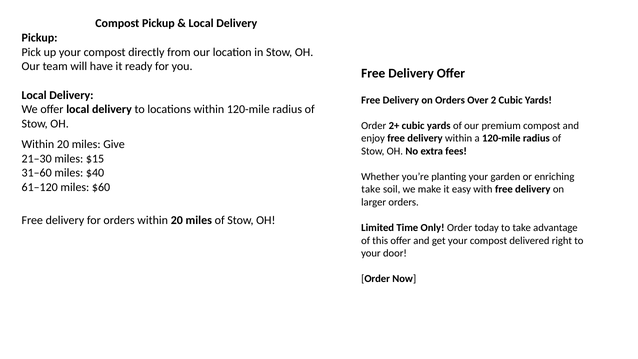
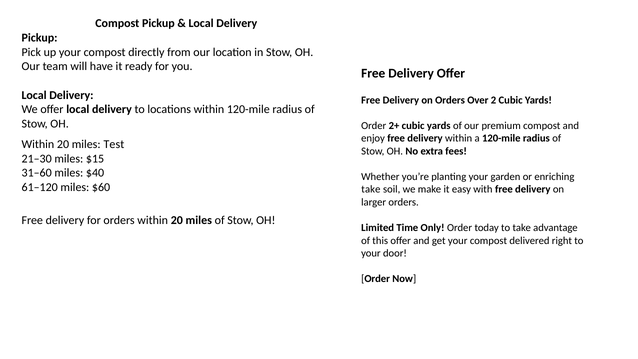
Give: Give -> Test (114, 144)
